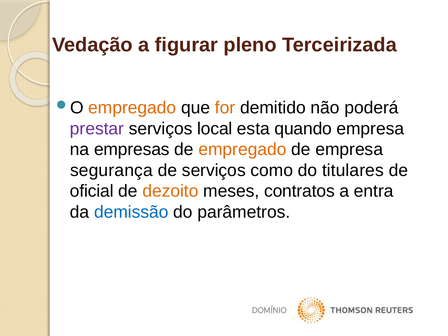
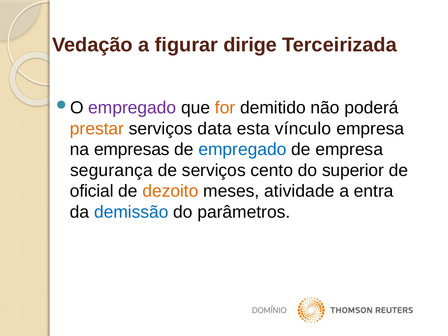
pleno: pleno -> dirige (250, 45)
empregado colour: orange -> purple (132, 108)
prestar colour: purple -> orange (97, 129)
local: local -> data (215, 129)
quando: quando -> vínculo (303, 129)
empregado colour: orange -> blue (242, 149)
como: como -> cento (272, 170)
titulares: titulares -> superior (353, 170)
contratos: contratos -> atividade (299, 191)
